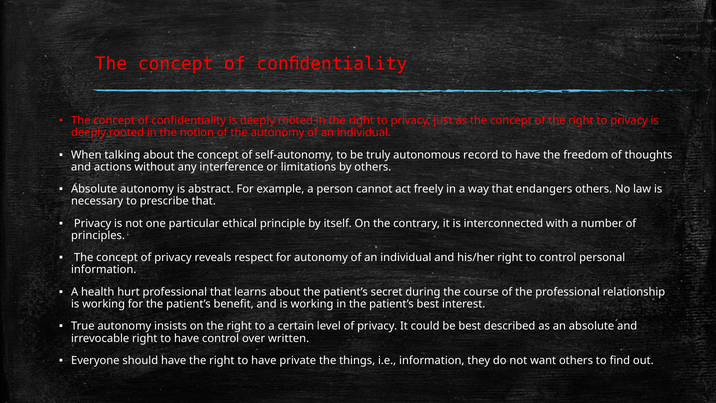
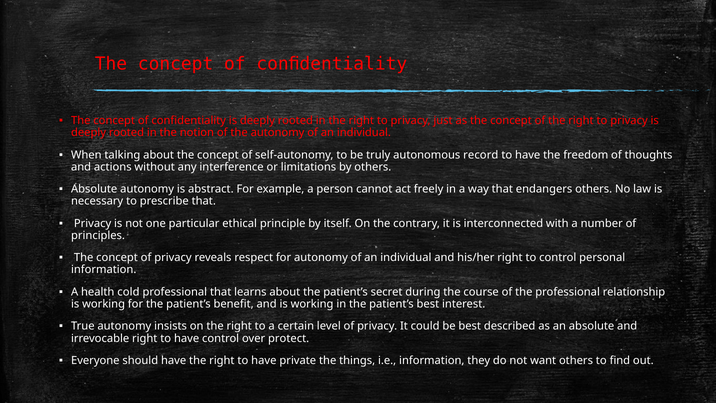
hurt: hurt -> cold (128, 292)
written: written -> protect (289, 338)
